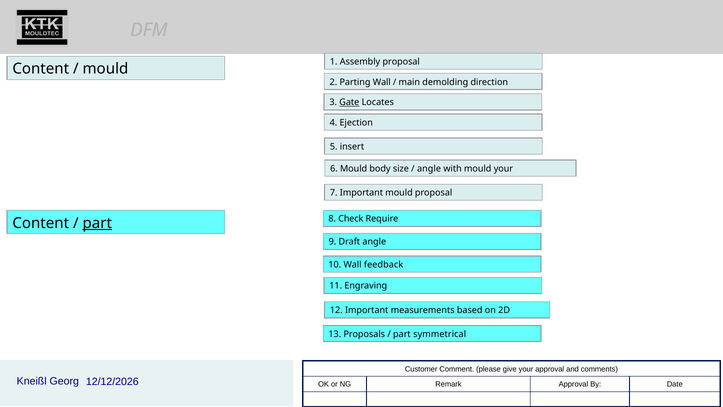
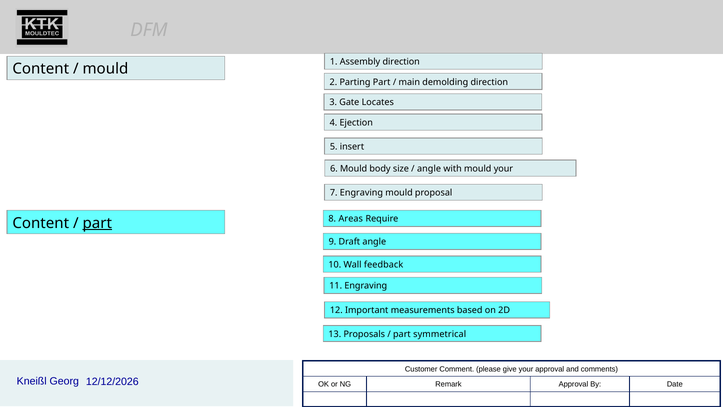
Assembly proposal: proposal -> direction (401, 62)
Parting Wall: Wall -> Part (382, 82)
Gate underline: present -> none (349, 102)
7 Important: Important -> Engraving (361, 193)
Check: Check -> Areas (351, 219)
